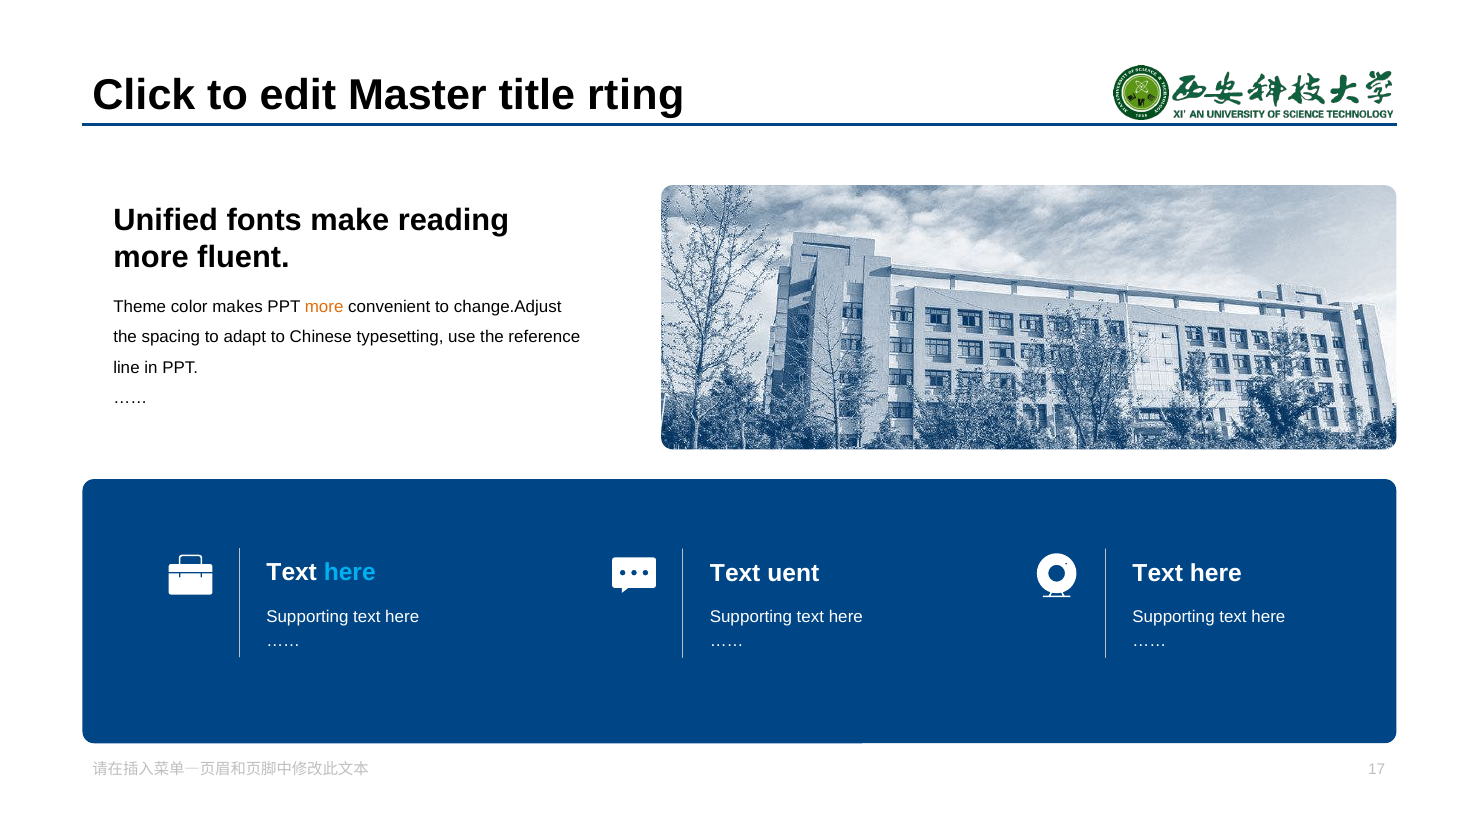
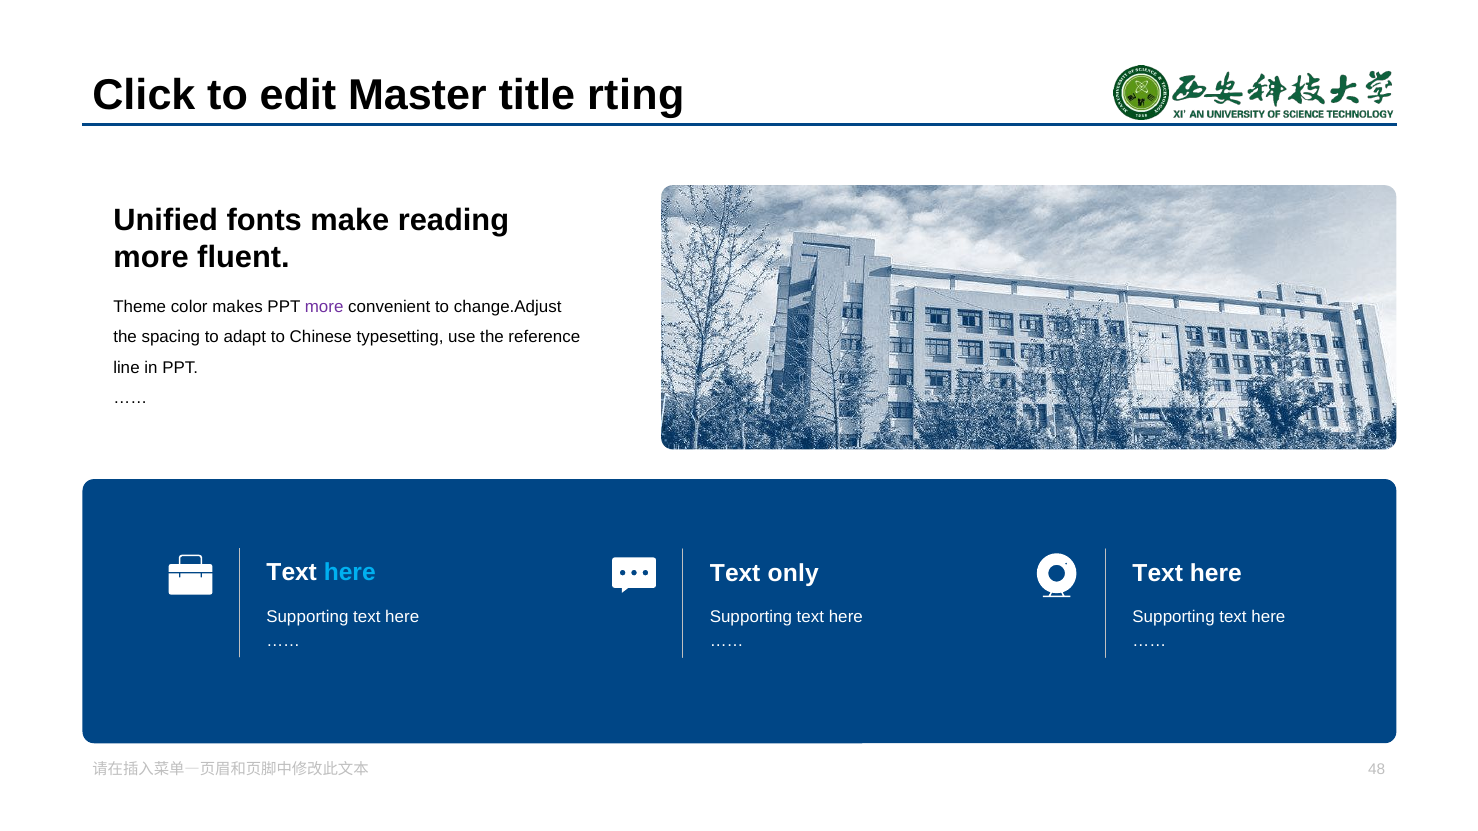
more colour: orange -> purple (324, 307)
uent: uent -> only (793, 573)
17: 17 -> 48 (1377, 770)
